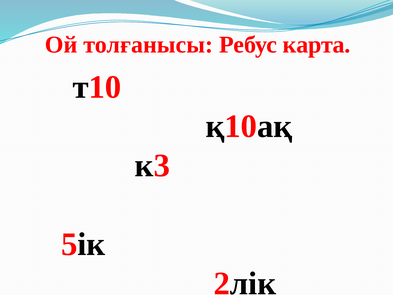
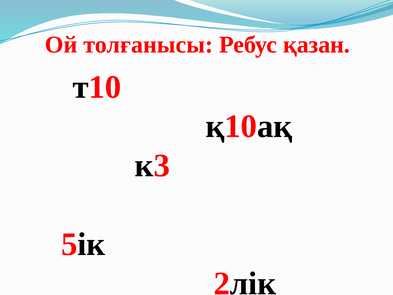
карта: карта -> қазан (317, 45)
